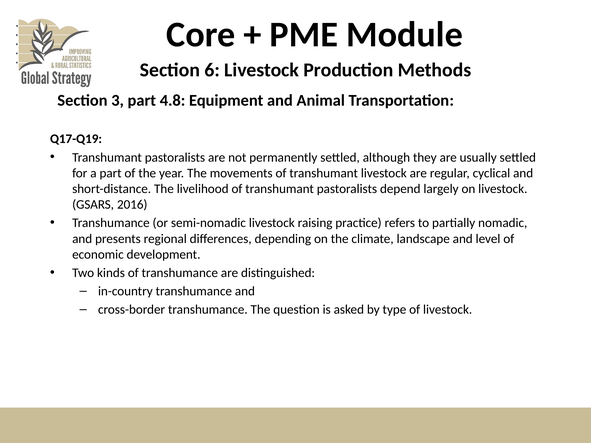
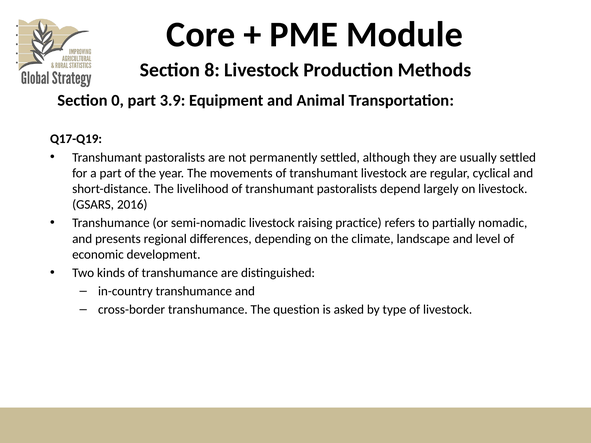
6: 6 -> 8 (212, 70)
3: 3 -> 0 (118, 101)
4.8: 4.8 -> 3.9 (173, 101)
